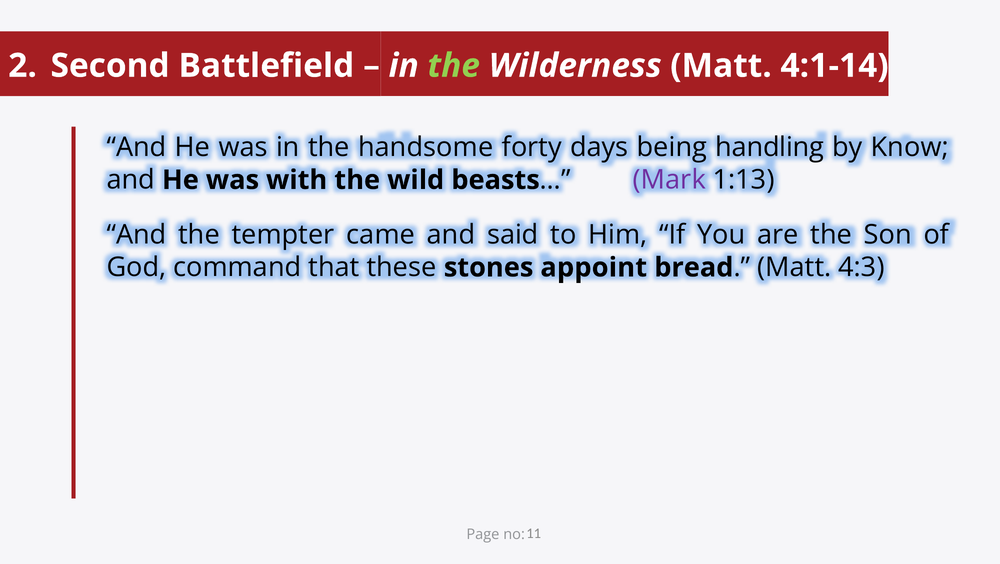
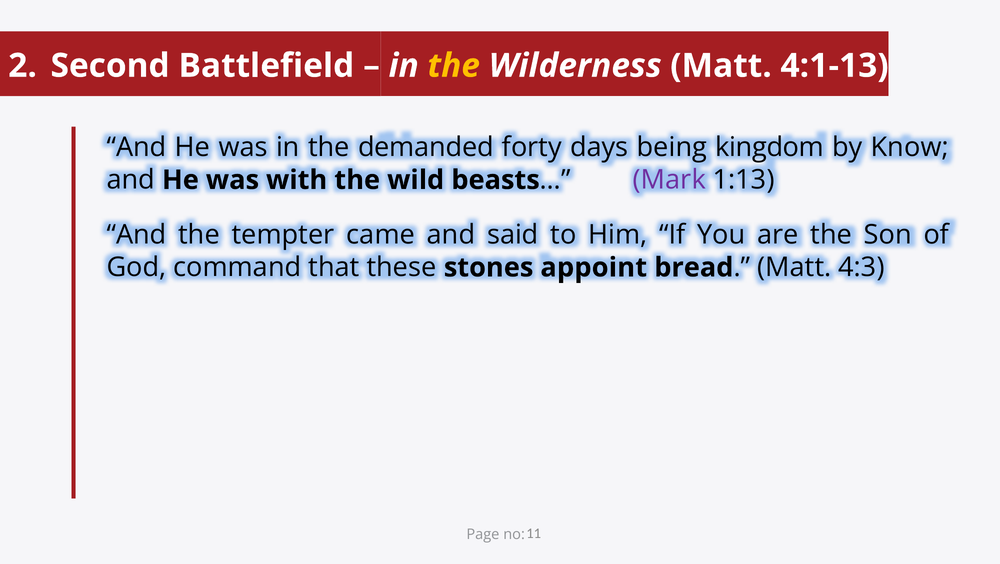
the colour: light green -> yellow (454, 66)
4:1-14: 4:1-14 -> 4:1-13 (835, 66)
handsome: handsome -> demanded (426, 147)
handling: handling -> kingdom (770, 147)
